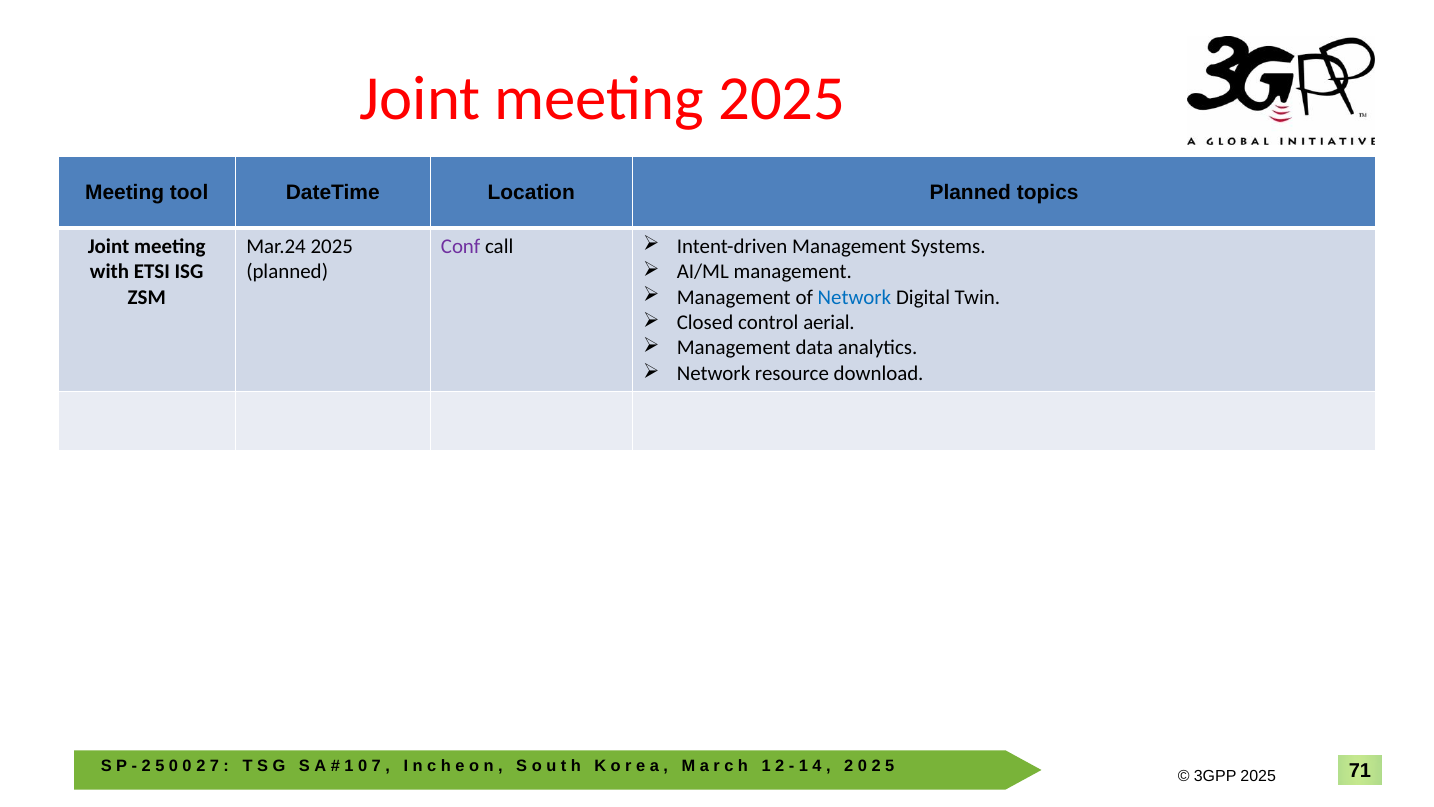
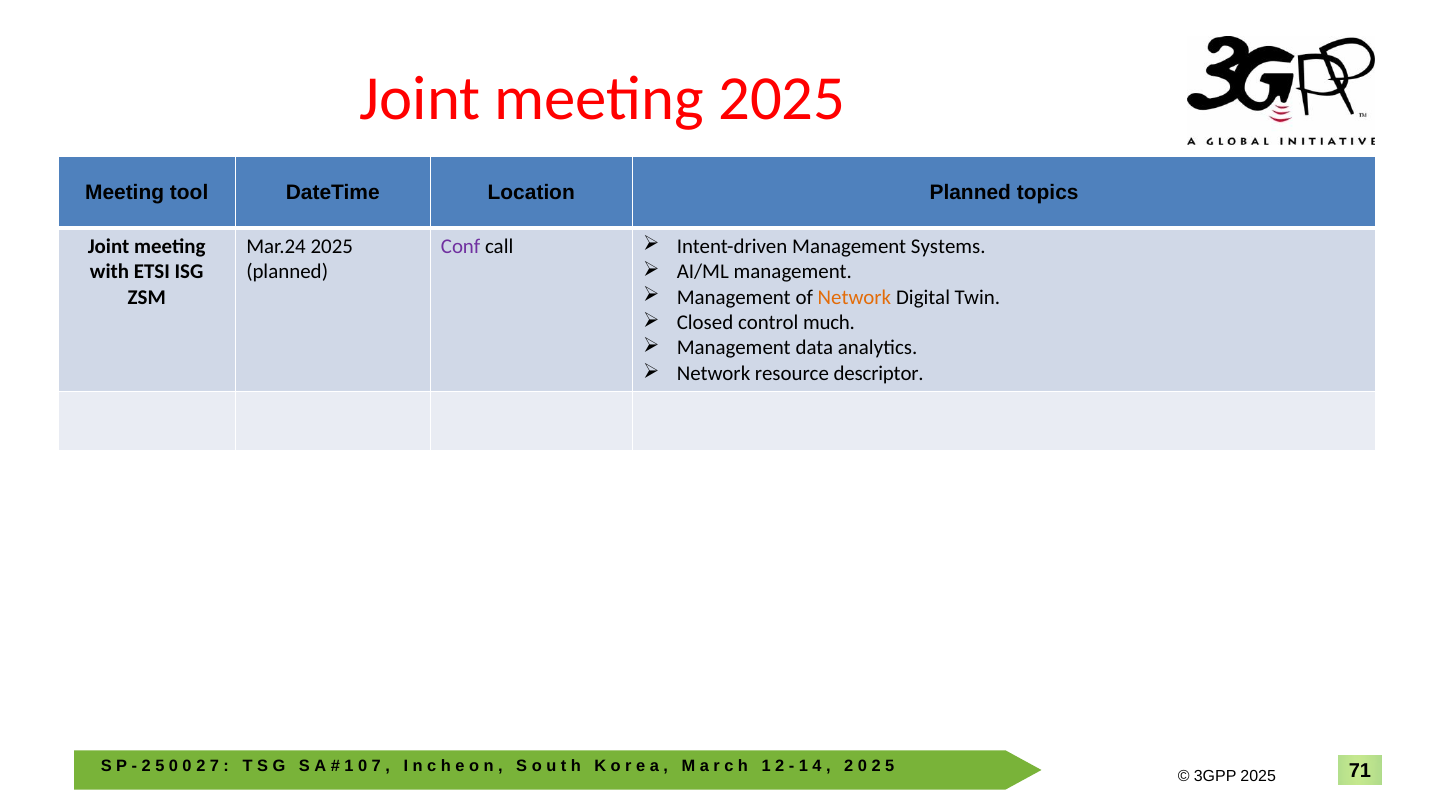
Network colour: blue -> orange (854, 297)
aerial: aerial -> much (829, 322)
download: download -> descriptor (879, 373)
